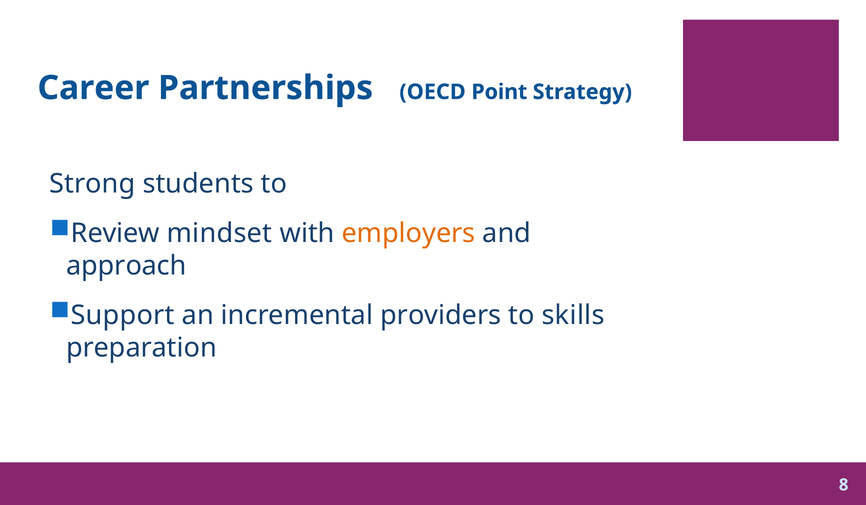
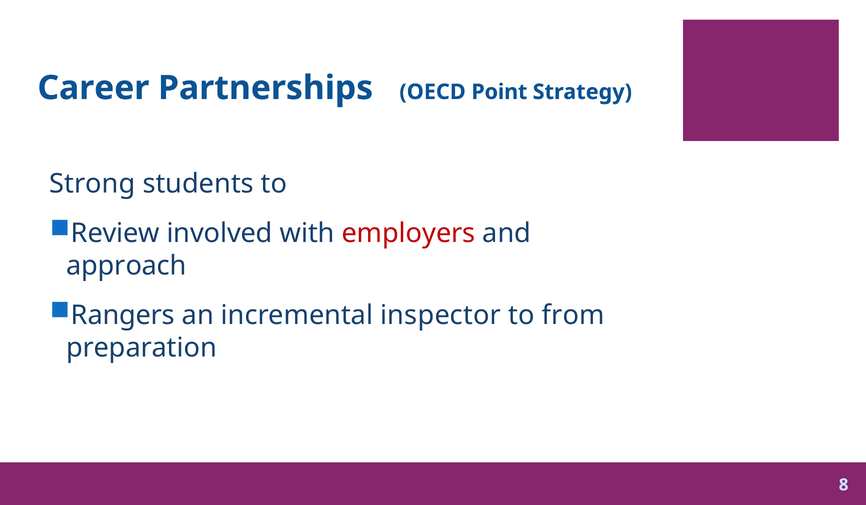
mindset: mindset -> involved (220, 233)
employers colour: orange -> red (409, 233)
Support: Support -> Rangers (123, 315)
providers: providers -> inspector (441, 315)
skills: skills -> from (573, 315)
